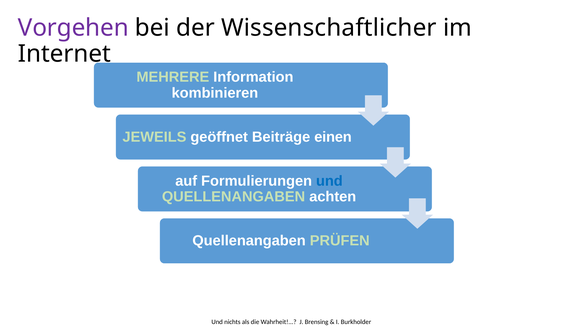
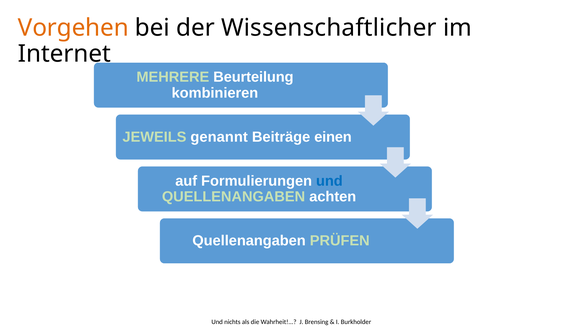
Vorgehen colour: purple -> orange (73, 28)
Information: Information -> Beurteilung (253, 77)
geöffnet: geöffnet -> genannt (219, 137)
